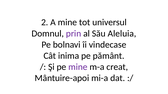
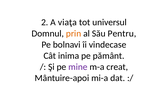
A mine: mine -> viaţa (67, 22)
prin colour: purple -> orange (74, 34)
Aleluia: Aleluia -> Pentru (122, 34)
